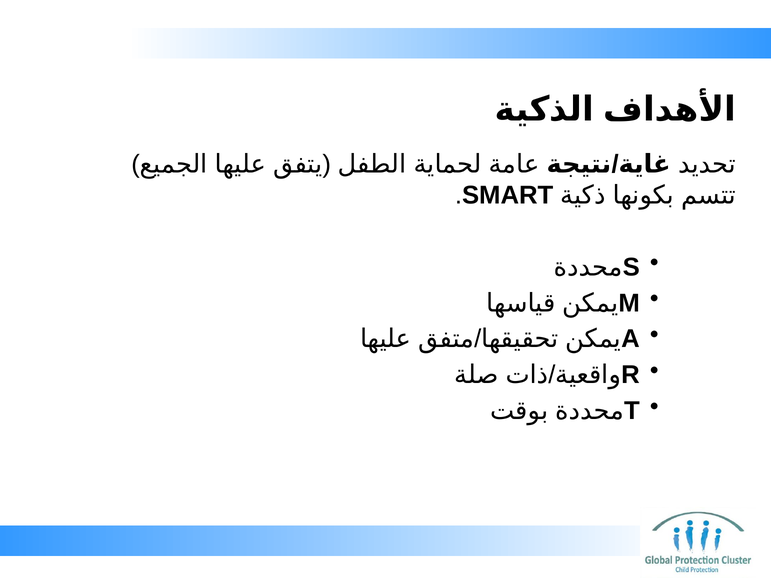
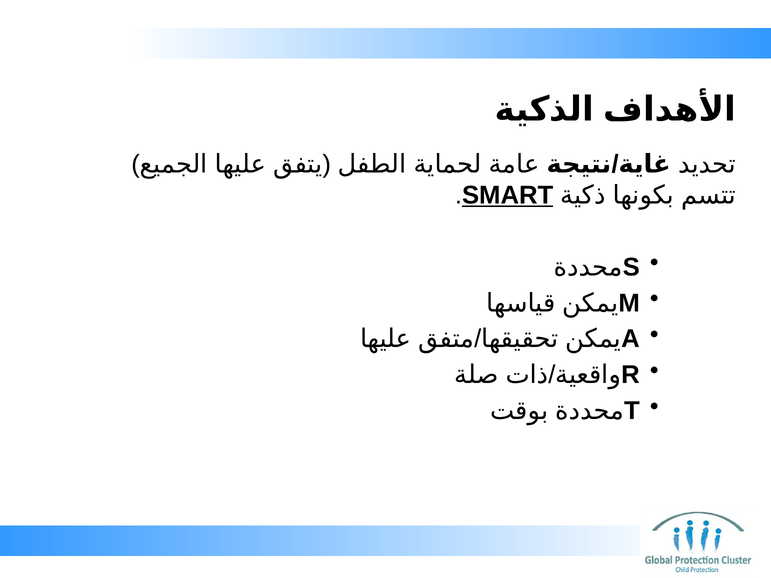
SMART underline: none -> present (508, 195)
